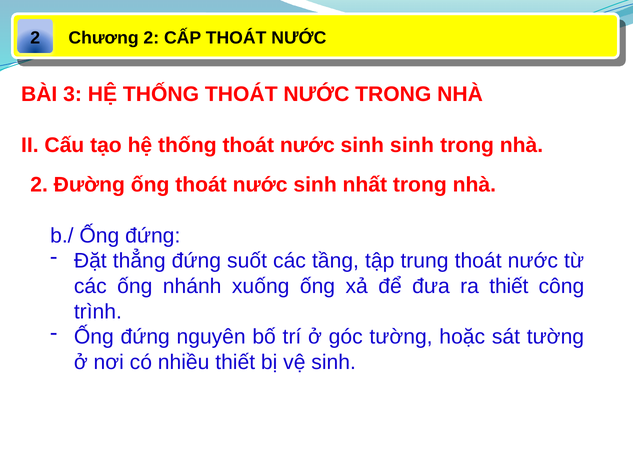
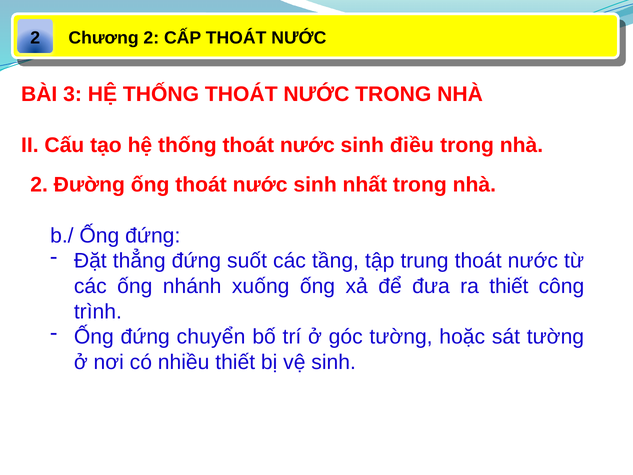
sinh sinh: sinh -> điều (412, 145)
nguyên: nguyên -> chuyển (211, 337)
